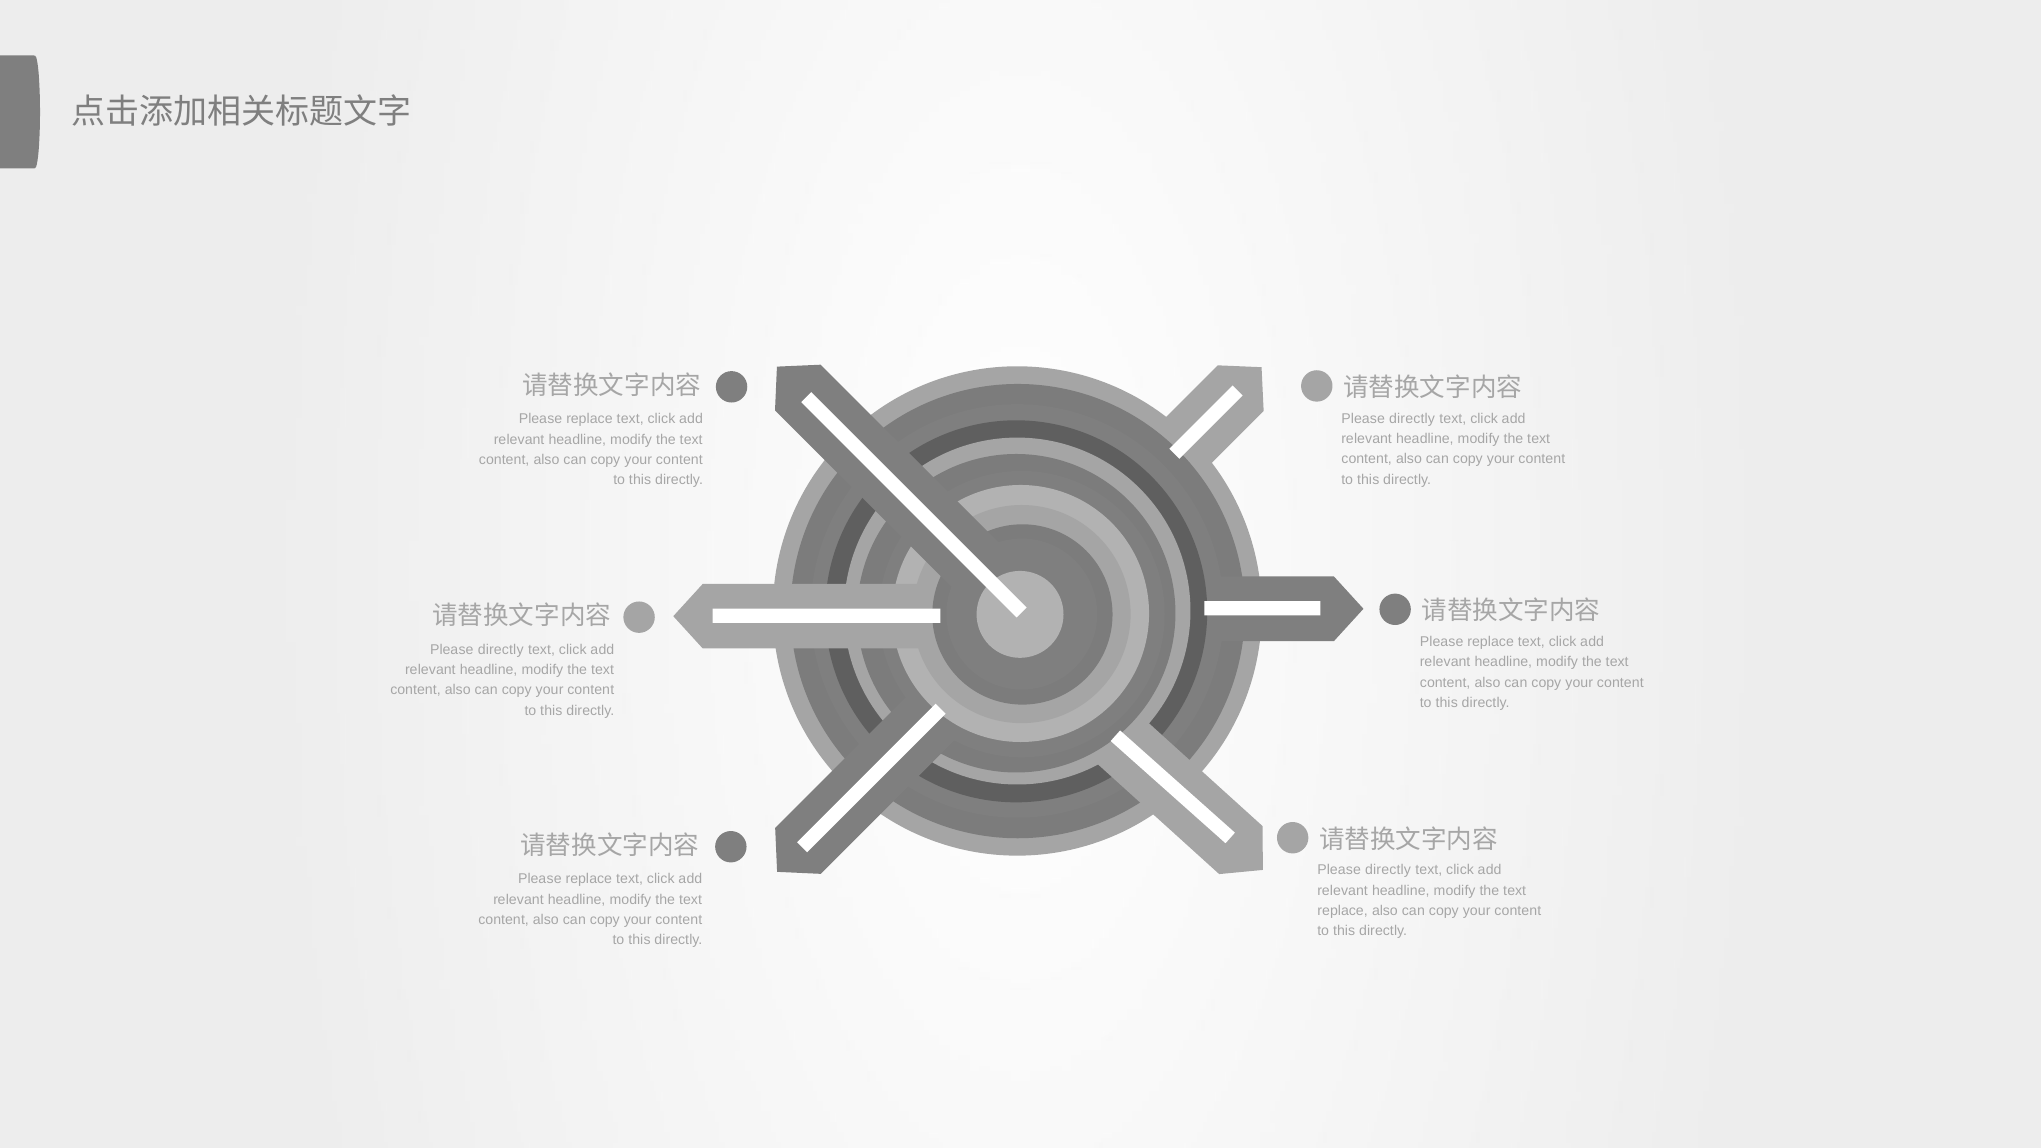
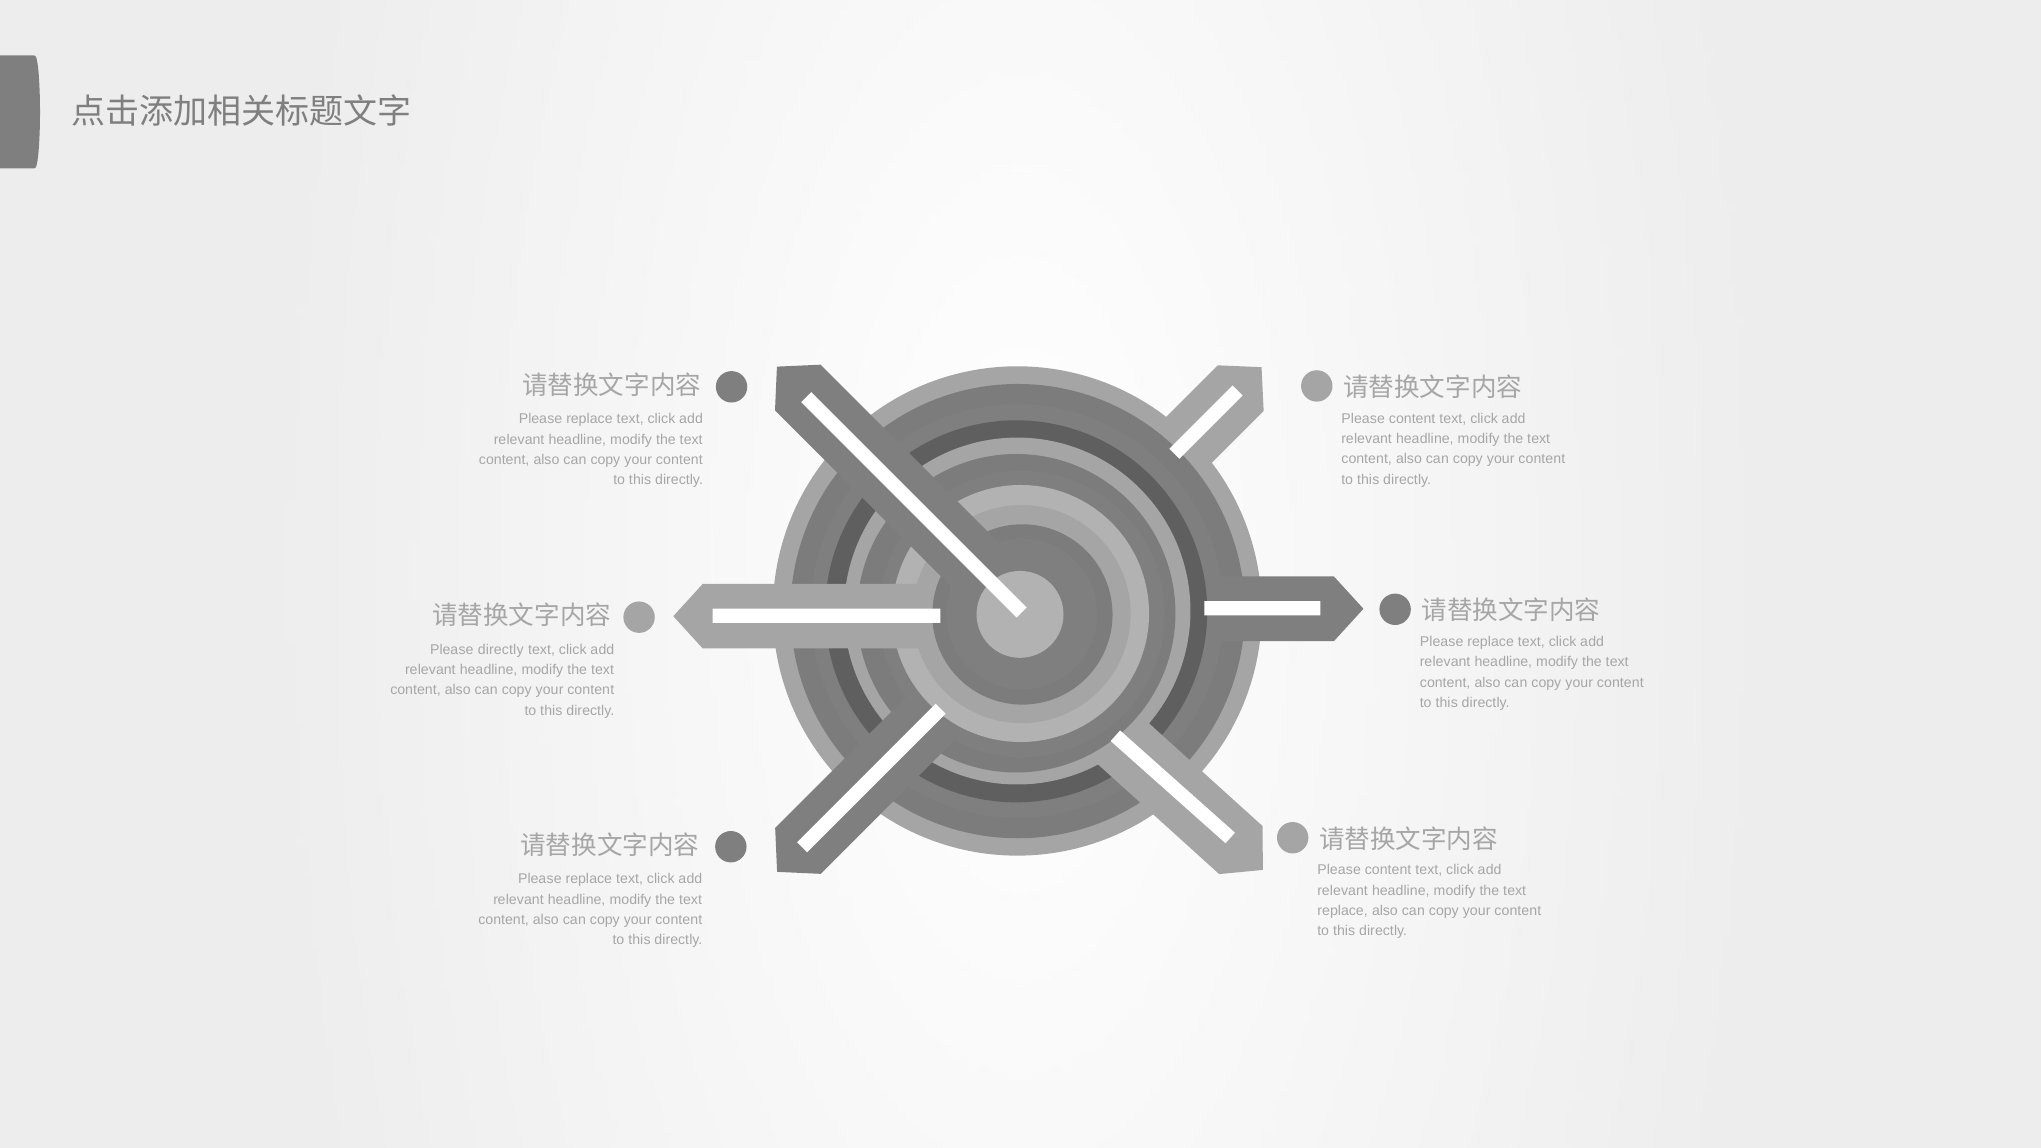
directly: directly -> content (1412, 418)
directly: directly -> content (1388, 870)
